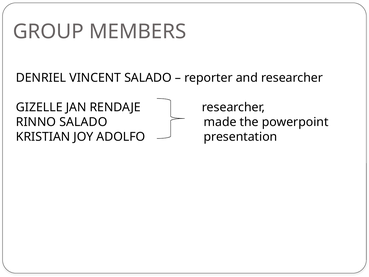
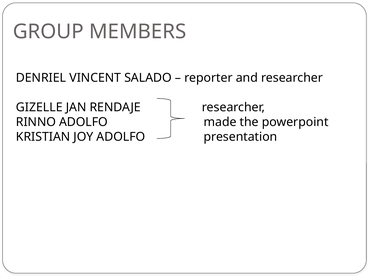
RINNO SALADO: SALADO -> ADOLFO (83, 122)
